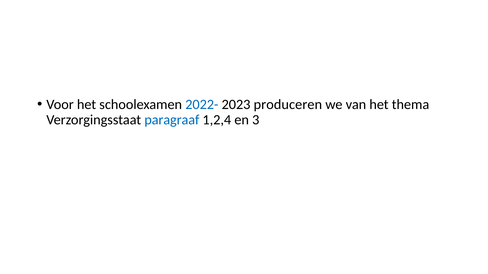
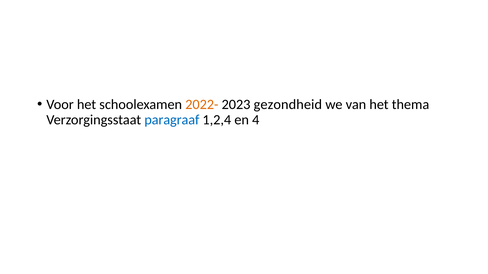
2022- colour: blue -> orange (202, 105)
produceren: produceren -> gezondheid (288, 105)
3: 3 -> 4 (256, 120)
